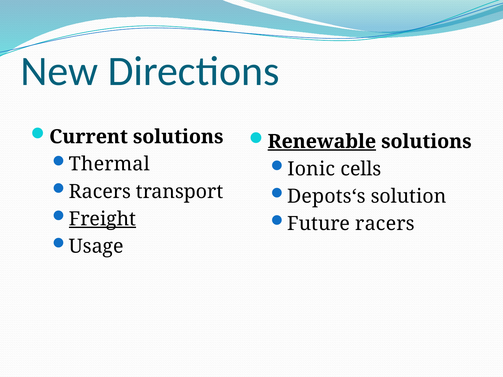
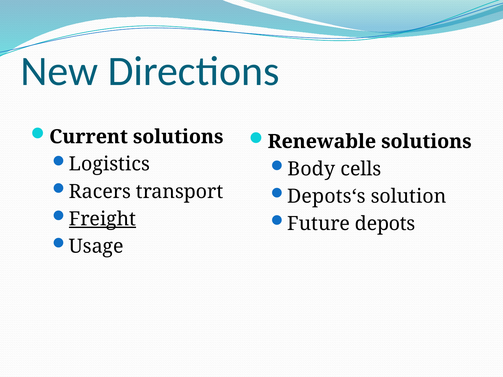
Renewable underline: present -> none (322, 142)
Thermal: Thermal -> Logistics (109, 164)
Ionic: Ionic -> Body (311, 169)
Future racers: racers -> depots (385, 224)
